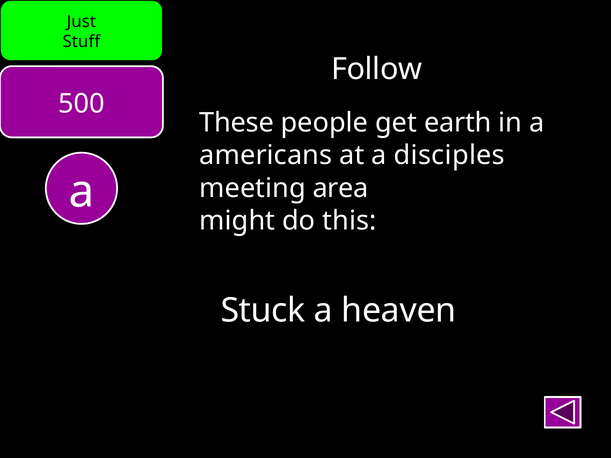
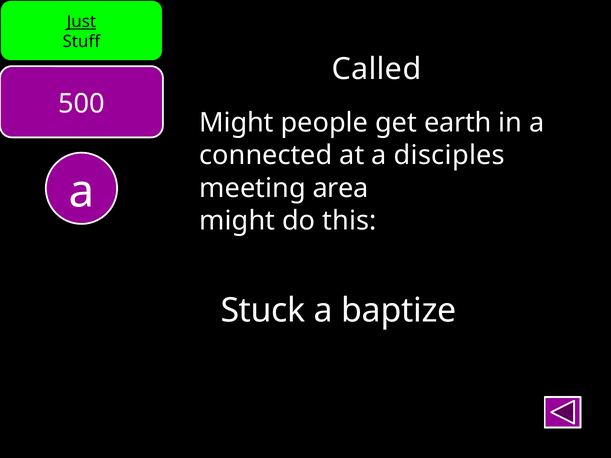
Just underline: none -> present (81, 22)
Follow: Follow -> Called (376, 69)
These: These -> Might (237, 123)
americans: americans -> connected (266, 156)
heaven: heaven -> baptize (399, 311)
